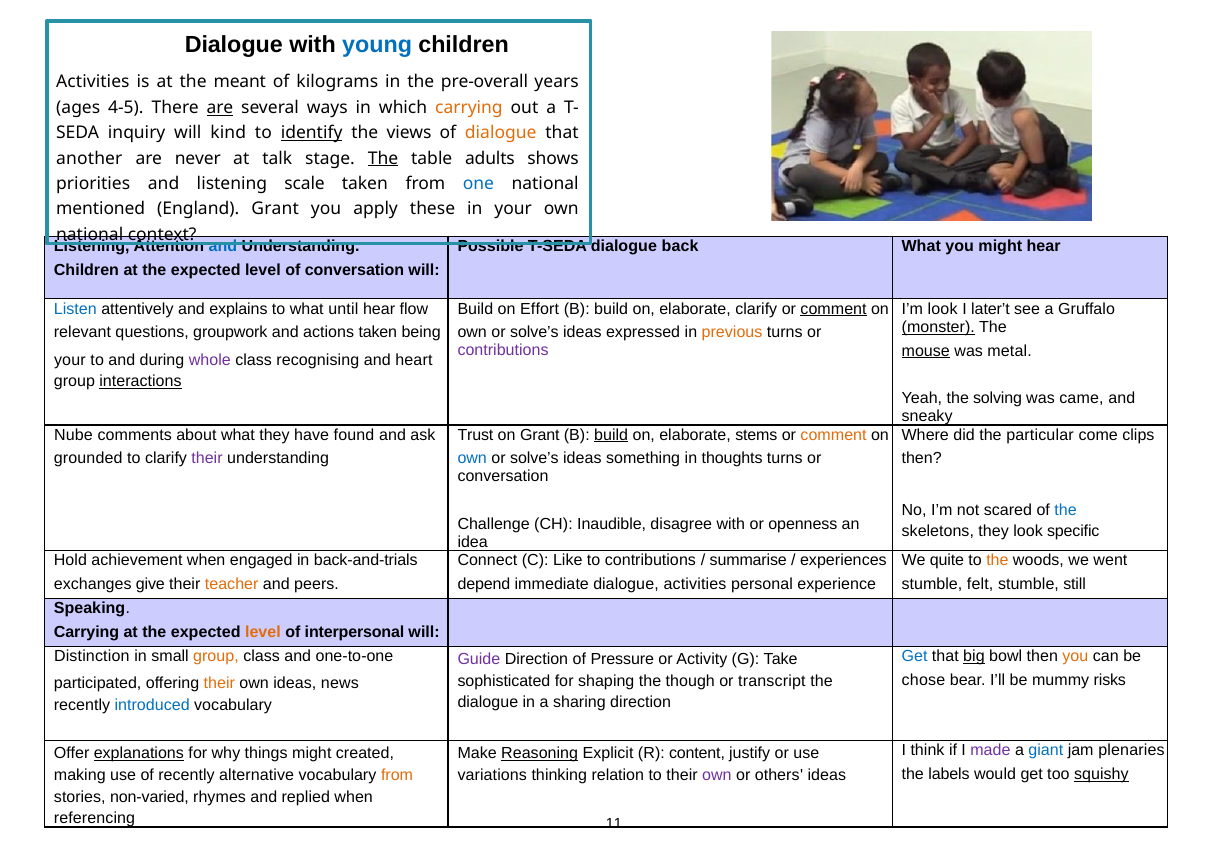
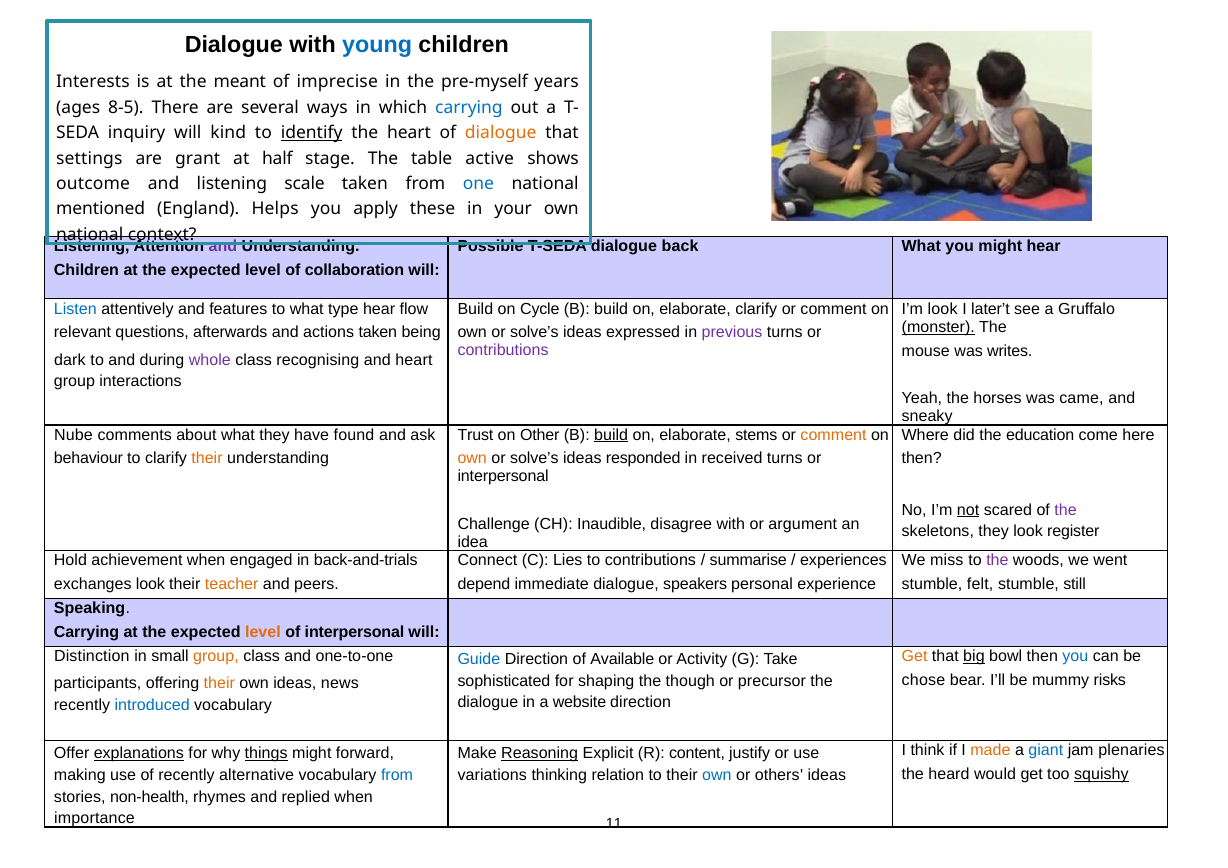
Activities: Activities -> Interests (93, 82)
kilograms: kilograms -> imprecise (337, 82)
pre-overall: pre-overall -> pre-myself (484, 82)
4-5: 4-5 -> 8-5 (126, 108)
are underline: present -> none (220, 108)
carrying colour: orange -> blue (469, 108)
the views: views -> heart (409, 133)
another: another -> settings (89, 158)
never: never -> grant (198, 158)
talk: talk -> half (277, 158)
The underline: present -> none (383, 158)
adults: adults -> active (490, 158)
priorities: priorities -> outcome (93, 184)
England Grant: Grant -> Helps (275, 209)
and colour: blue -> purple (223, 247)
of conversation: conversation -> collaboration (355, 270)
explains: explains -> features (238, 309)
until: until -> type (343, 309)
Effort: Effort -> Cycle (540, 309)
comment underline: present -> none (834, 309)
groupwork: groupwork -> afterwards (230, 333)
previous colour: orange -> purple (732, 333)
mouse underline: present -> none (926, 351)
metal: metal -> writes (1010, 351)
your: your -> dark (70, 360)
interactions underline: present -> none (141, 381)
solving: solving -> horses (997, 399)
on Grant: Grant -> Other (540, 435)
particular: particular -> education (1040, 435)
clips: clips -> here (1138, 435)
grounded: grounded -> behaviour (88, 459)
their colour: purple -> orange (207, 459)
own colour: blue -> orange (472, 459)
something: something -> responded (643, 459)
thoughts: thoughts -> received (732, 459)
conversation: conversation -> interpersonal (503, 477)
not underline: none -> present (968, 510)
the colour: blue -> purple (1066, 510)
openness: openness -> argument (803, 524)
specific: specific -> register (1073, 532)
Like: Like -> Lies (568, 561)
quite: quite -> miss (947, 561)
the colour: orange -> purple (997, 561)
exchanges give: give -> look (150, 584)
dialogue activities: activities -> speakers (695, 584)
Get colour: blue -> orange (915, 657)
you colour: orange -> blue (1075, 657)
Guide colour: purple -> blue (479, 660)
Pressure: Pressure -> Available (622, 660)
transcript: transcript -> precursor (772, 681)
participated: participated -> participants (98, 684)
sharing: sharing -> website (579, 703)
made colour: purple -> orange (990, 751)
things underline: none -> present (266, 754)
created: created -> forward (365, 754)
labels: labels -> heard (949, 775)
from colour: orange -> blue (397, 776)
own colour: purple -> blue (717, 776)
non-varied: non-varied -> non-health (150, 797)
referencing: referencing -> importance (95, 819)
